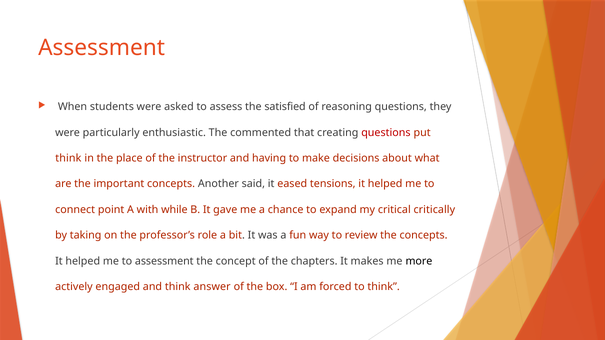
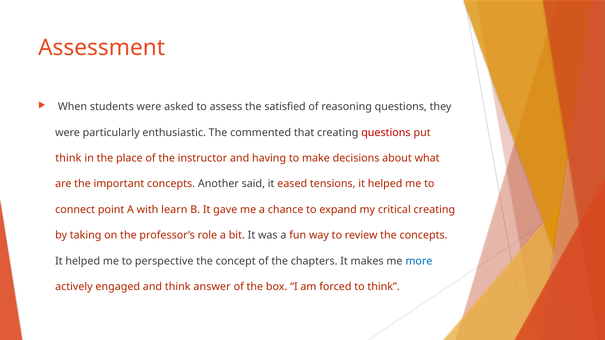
while: while -> learn (174, 210)
critical critically: critically -> creating (434, 210)
to assessment: assessment -> perspective (164, 261)
more colour: black -> blue (419, 261)
